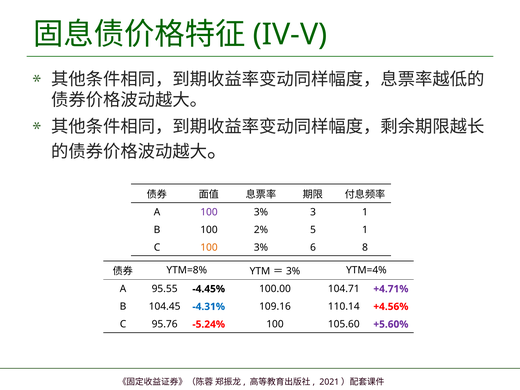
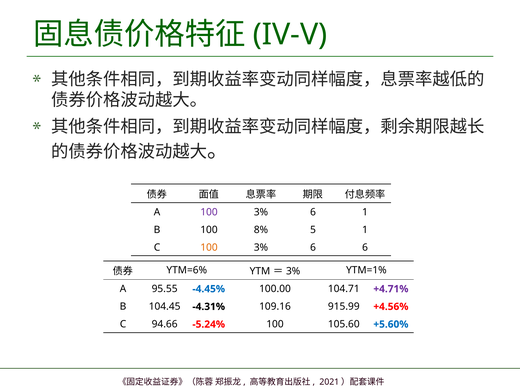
3: 3 -> 6 (313, 212)
2%: 2% -> 8% (261, 230)
6 8: 8 -> 6 (365, 248)
YTM=8%: YTM=8% -> YTM=6% (187, 270)
YTM=4%: YTM=4% -> YTM=1% (366, 270)
-4.45% colour: black -> blue (209, 289)
-4.31% colour: blue -> black (209, 307)
110.14: 110.14 -> 915.99 (344, 307)
95.76: 95.76 -> 94.66 (165, 324)
+5.60% colour: purple -> blue (391, 324)
